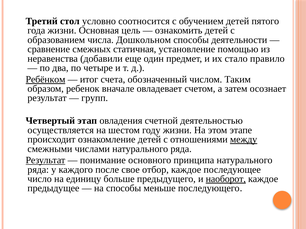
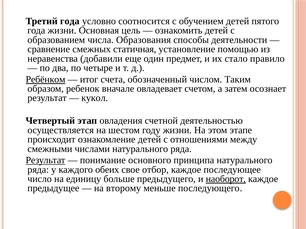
Третий стол: стол -> года (70, 21)
Дошкольном: Дошкольном -> Образования (143, 40)
групп: групп -> кукол (95, 98)
между underline: present -> none (244, 140)
после: после -> обеих (107, 170)
на способы: способы -> второму (124, 189)
